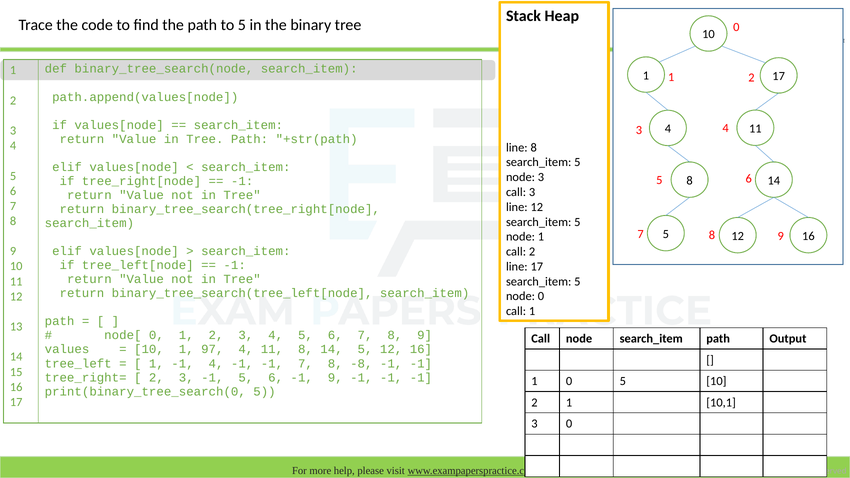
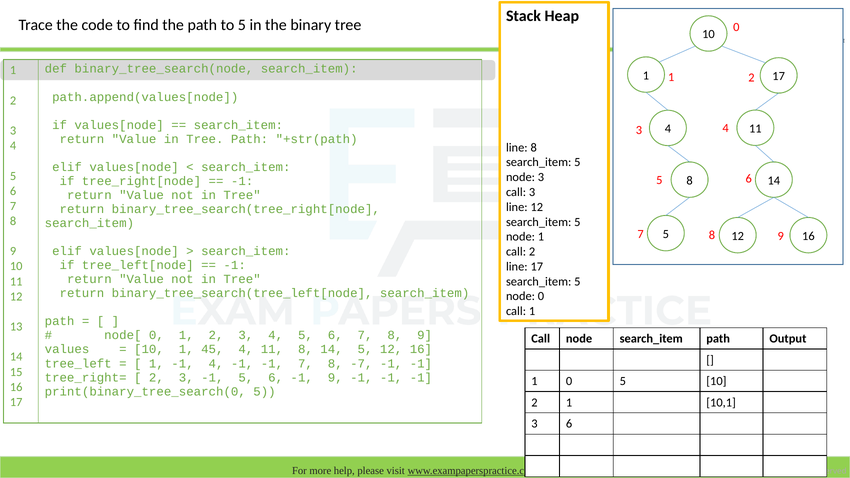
97: 97 -> 45 (212, 349)
-8: -8 -> -7 (361, 364)
3 0: 0 -> 6 (569, 424)
